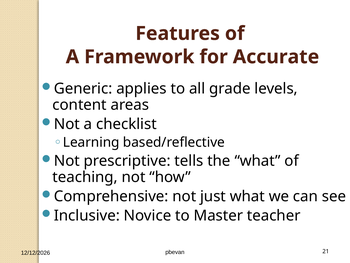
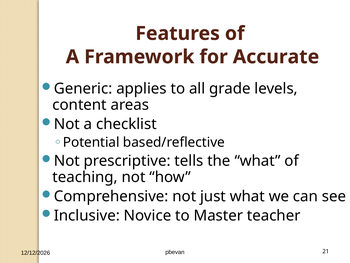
Learning: Learning -> Potential (91, 142)
